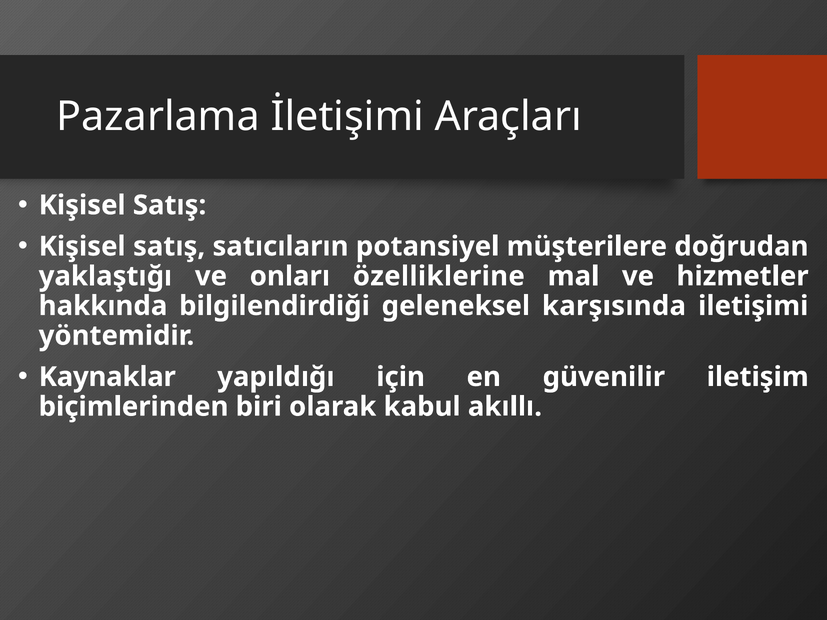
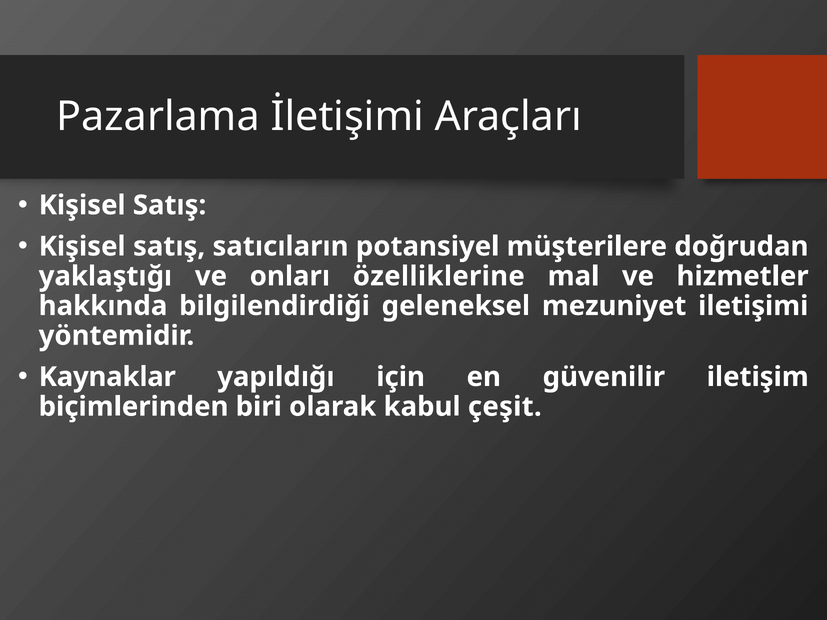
karşısında: karşısında -> mezuniyet (614, 306)
akıllı: akıllı -> çeşit (505, 407)
